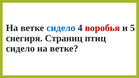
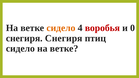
сидело colour: blue -> orange (61, 28)
5: 5 -> 0 (133, 28)
снегиря Страниц: Страниц -> Снегиря (64, 38)
